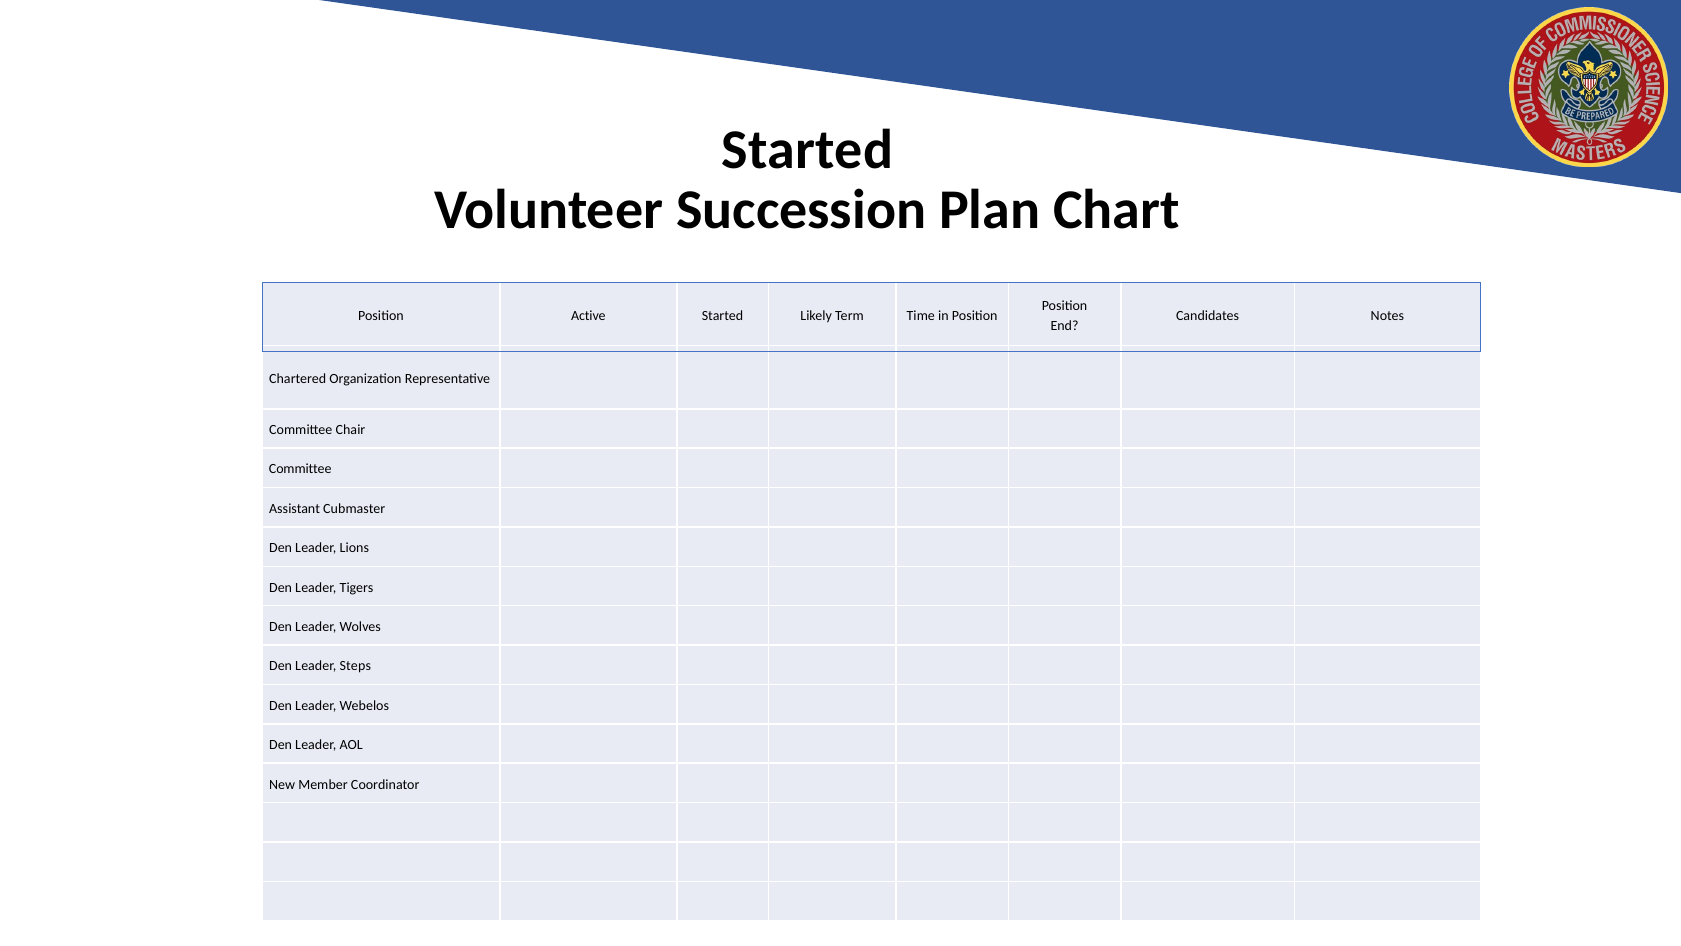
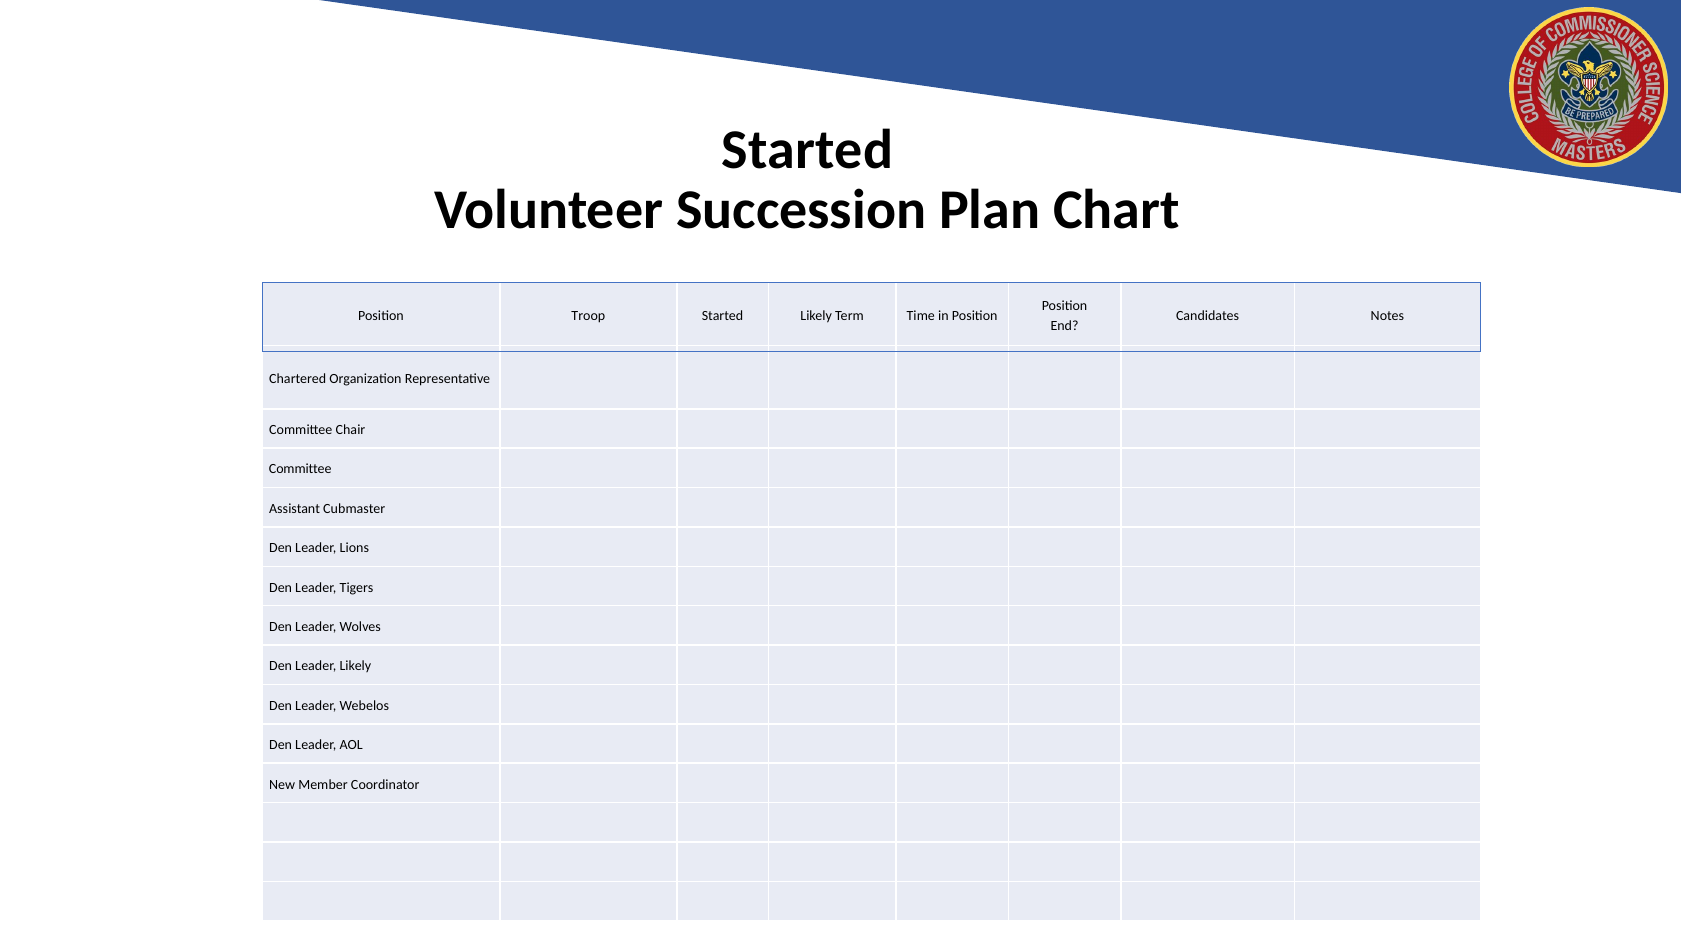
Position Active: Active -> Troop (588, 315)
Steps: Steps -> Likely (355, 666)
